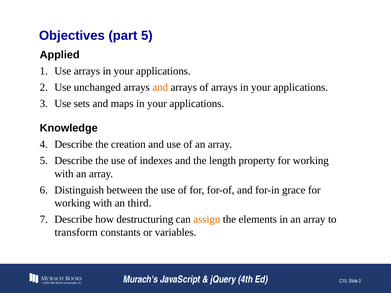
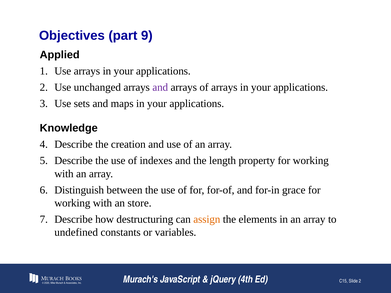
part 5: 5 -> 9 (147, 36)
and colour: orange -> purple (160, 87)
third: third -> store (140, 203)
transform: transform -> undefined (76, 233)
